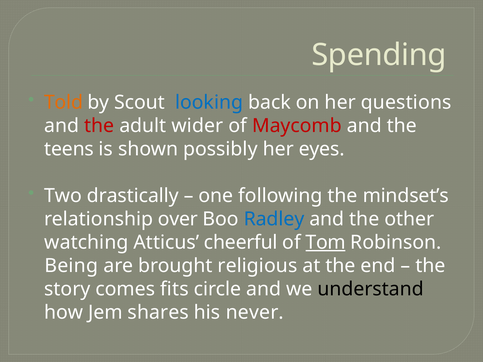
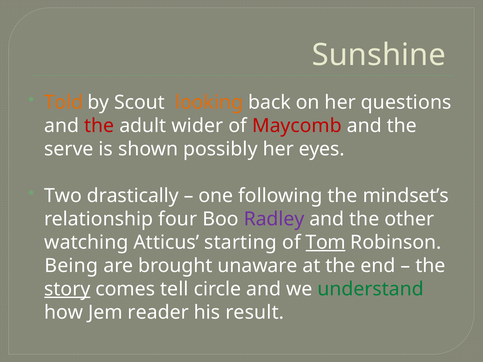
Spending: Spending -> Sunshine (379, 55)
looking colour: blue -> orange (209, 102)
teens: teens -> serve (69, 149)
over: over -> four (178, 219)
Radley colour: blue -> purple (274, 219)
cheerful: cheerful -> starting (241, 242)
religious: religious -> unaware (258, 266)
story underline: none -> present (67, 289)
fits: fits -> tell (174, 289)
understand colour: black -> green (371, 289)
shares: shares -> reader (158, 313)
never: never -> result (255, 313)
